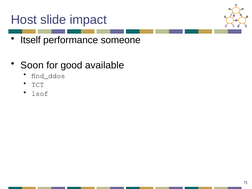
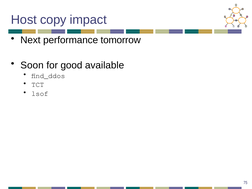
slide: slide -> copy (53, 20)
Itself: Itself -> Next (30, 40)
someone: someone -> tomorrow (121, 40)
